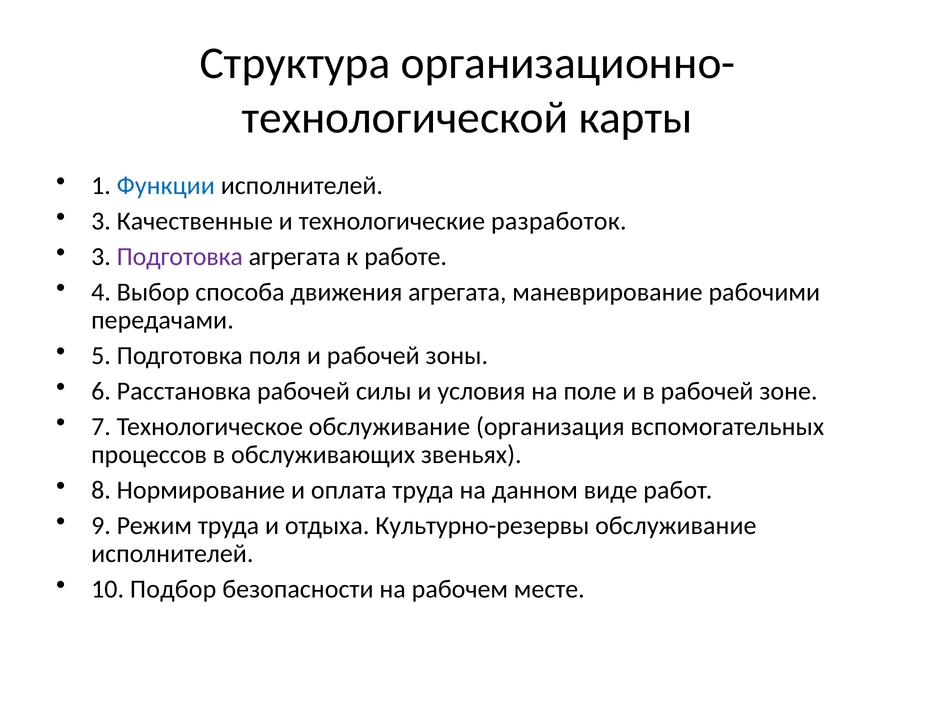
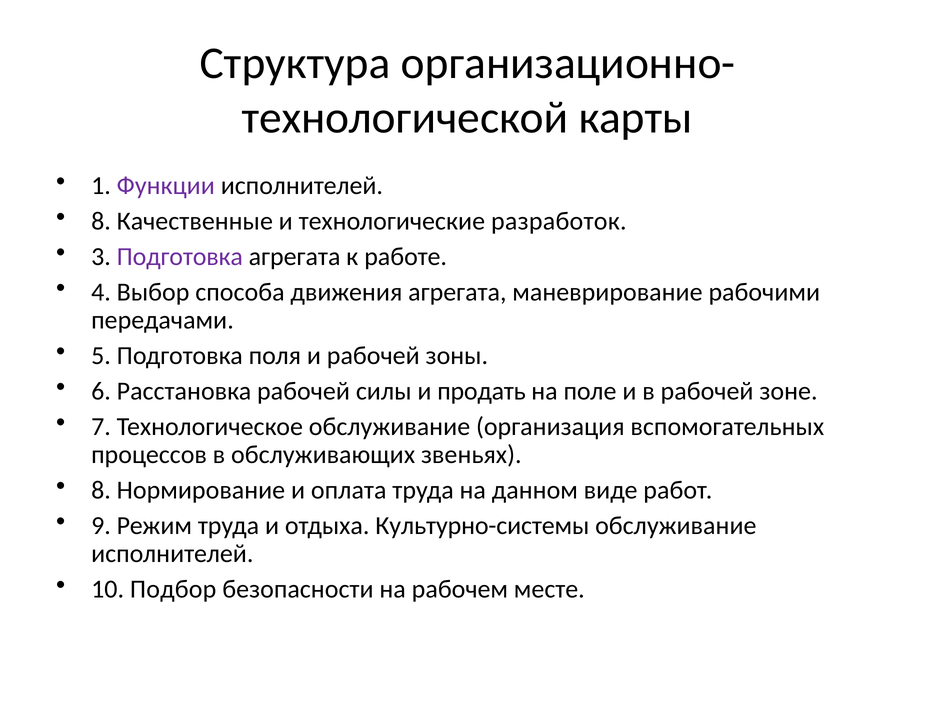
Функции colour: blue -> purple (166, 186)
3: 3 -> 8 (101, 221)
условия: условия -> продать (482, 391)
Культурно-резервы: Культурно-резервы -> Культурно-системы (482, 526)
